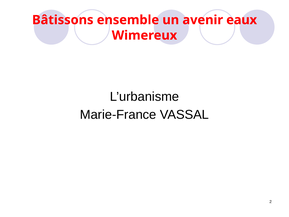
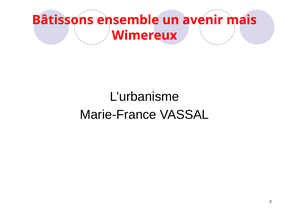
eaux: eaux -> mais (242, 20)
